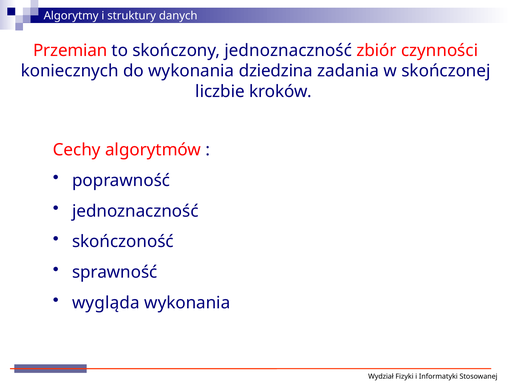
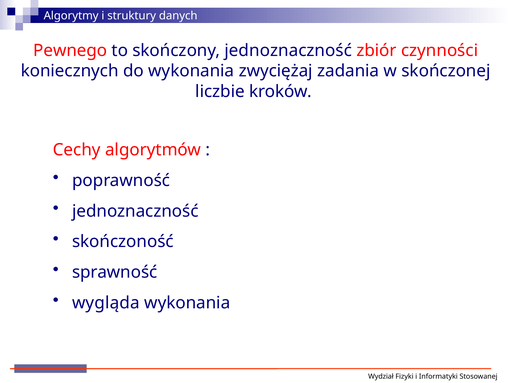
Przemian: Przemian -> Pewnego (70, 51)
dziedzina: dziedzina -> zwyciężaj (276, 71)
